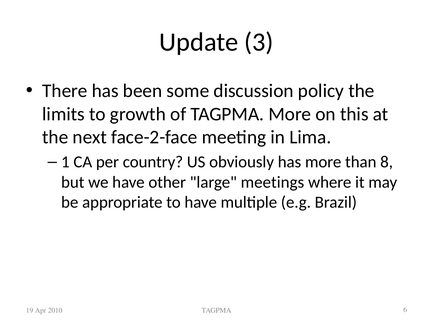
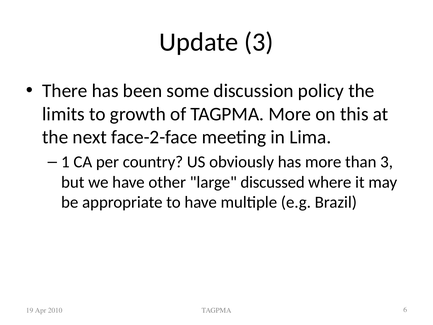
than 8: 8 -> 3 (387, 162)
meetings: meetings -> discussed (273, 182)
